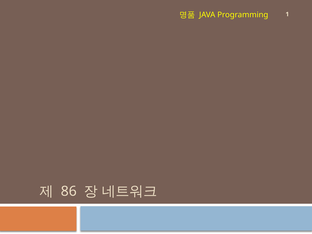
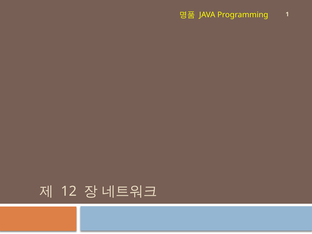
86: 86 -> 12 (69, 191)
